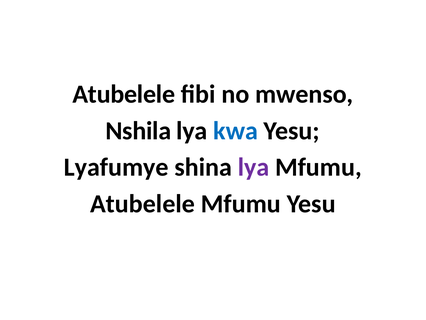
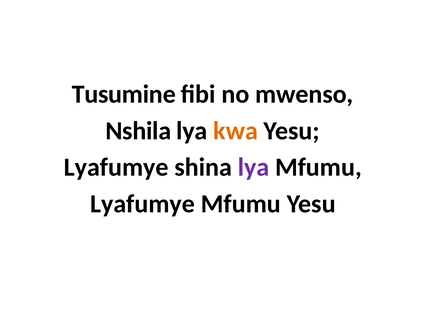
Atubelele: Atubelele -> Tusumine (124, 94)
kwa colour: blue -> orange (236, 131)
Atubelele: Atubelele -> Lyafumye (143, 204)
